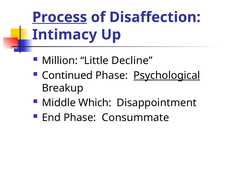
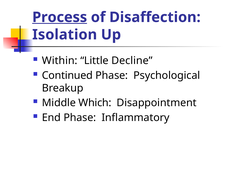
Intimacy: Intimacy -> Isolation (65, 35)
Million: Million -> Within (60, 61)
Psychological underline: present -> none (167, 75)
Consummate: Consummate -> Inflammatory (136, 117)
